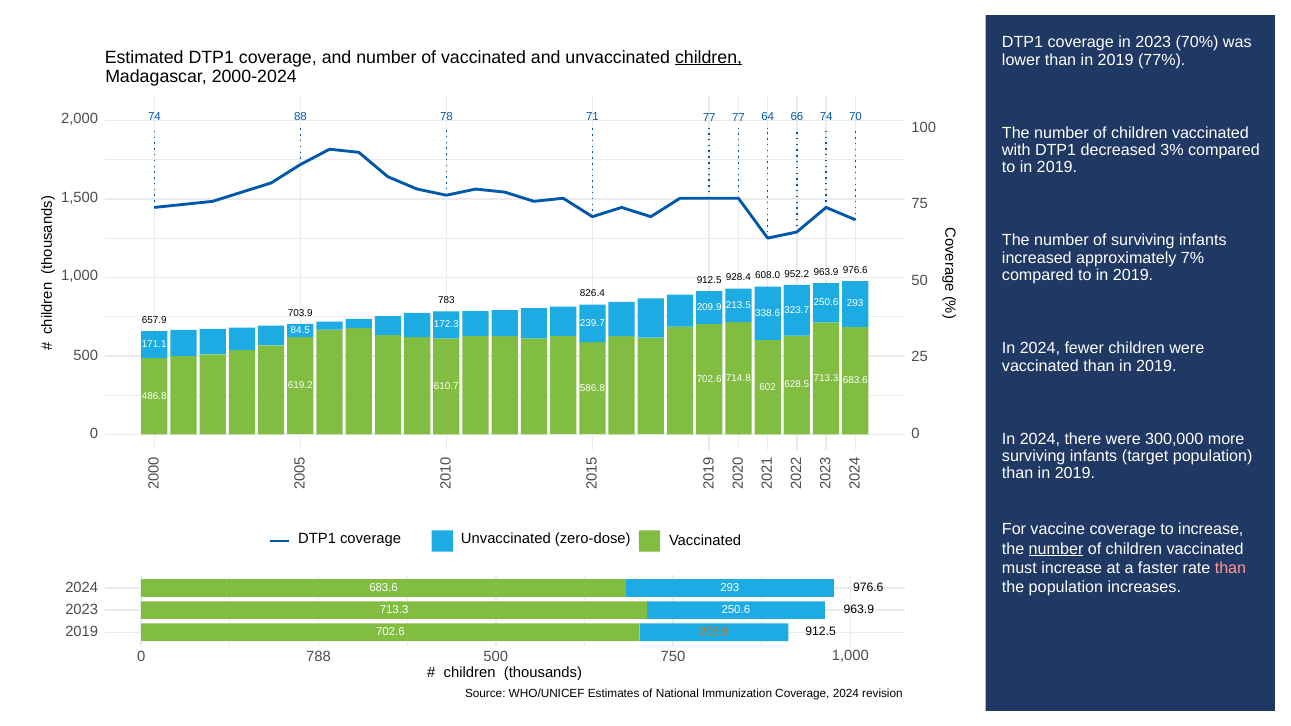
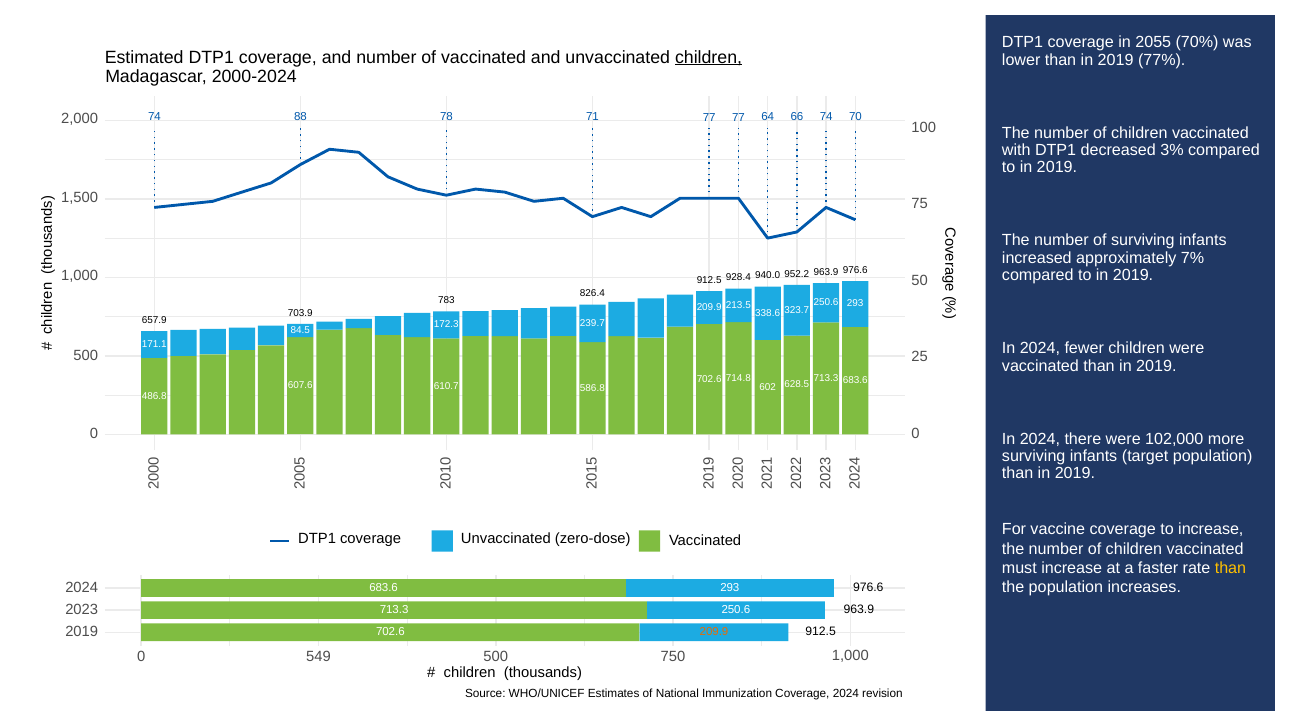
in 2023: 2023 -> 2055 (1153, 42)
608.0: 608.0 -> 940.0 (768, 276)
619.2: 619.2 -> 607.6 (300, 385)
300,000: 300,000 -> 102,000 (1174, 439)
number underline: present -> none (1056, 549)
than colour: pink -> yellow (1230, 568)
788: 788 -> 549 (318, 657)
